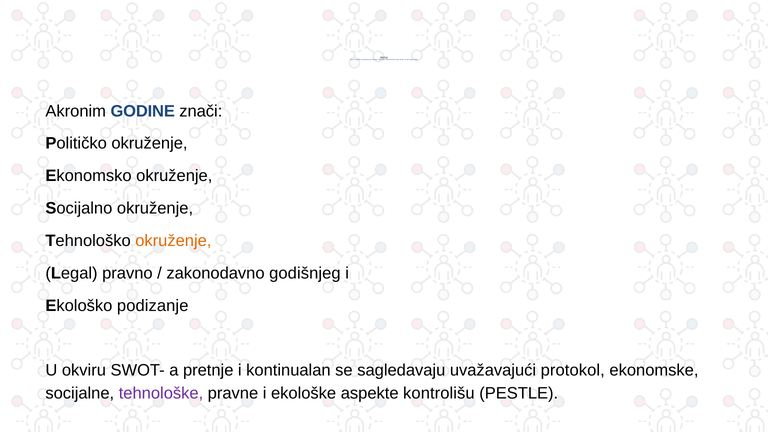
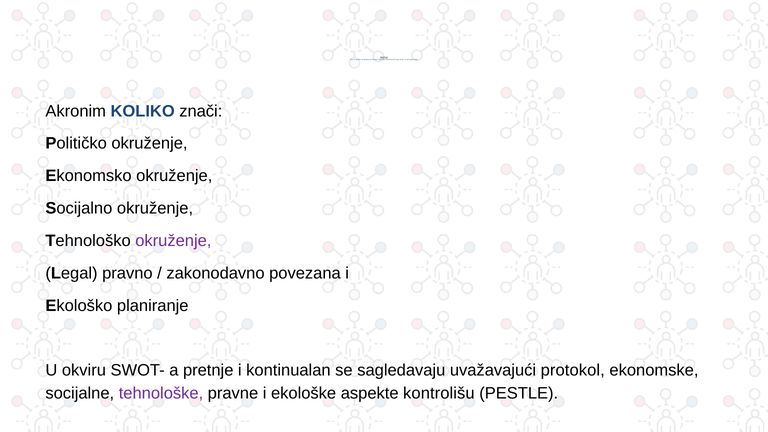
GODINE: GODINE -> KOLIKO (143, 111)
okruženje colour: orange -> purple (173, 241)
godišnjeg: godišnjeg -> povezana (305, 273)
podizanje: podizanje -> planiranje (153, 306)
